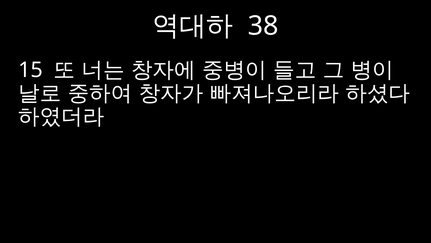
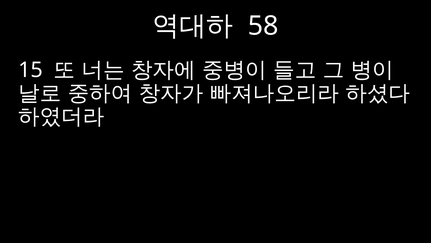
38: 38 -> 58 (263, 26)
